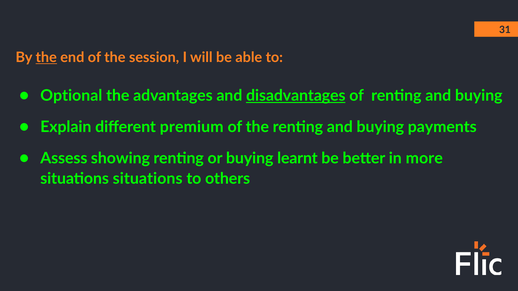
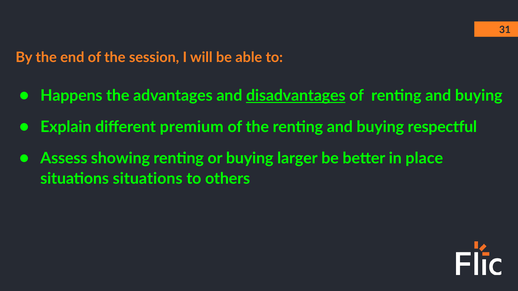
the underline: present -> none (46, 58)
Optional: Optional -> Happens (71, 96)
payments: payments -> respectful (442, 127)
learnt: learnt -> larger (297, 158)
more: more -> place (424, 158)
